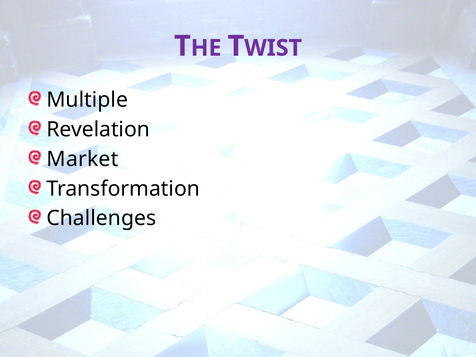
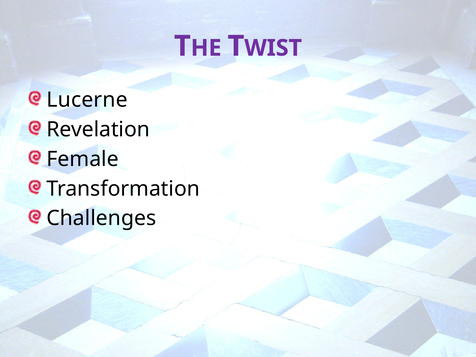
Multiple: Multiple -> Lucerne (87, 100)
Market: Market -> Female (83, 159)
